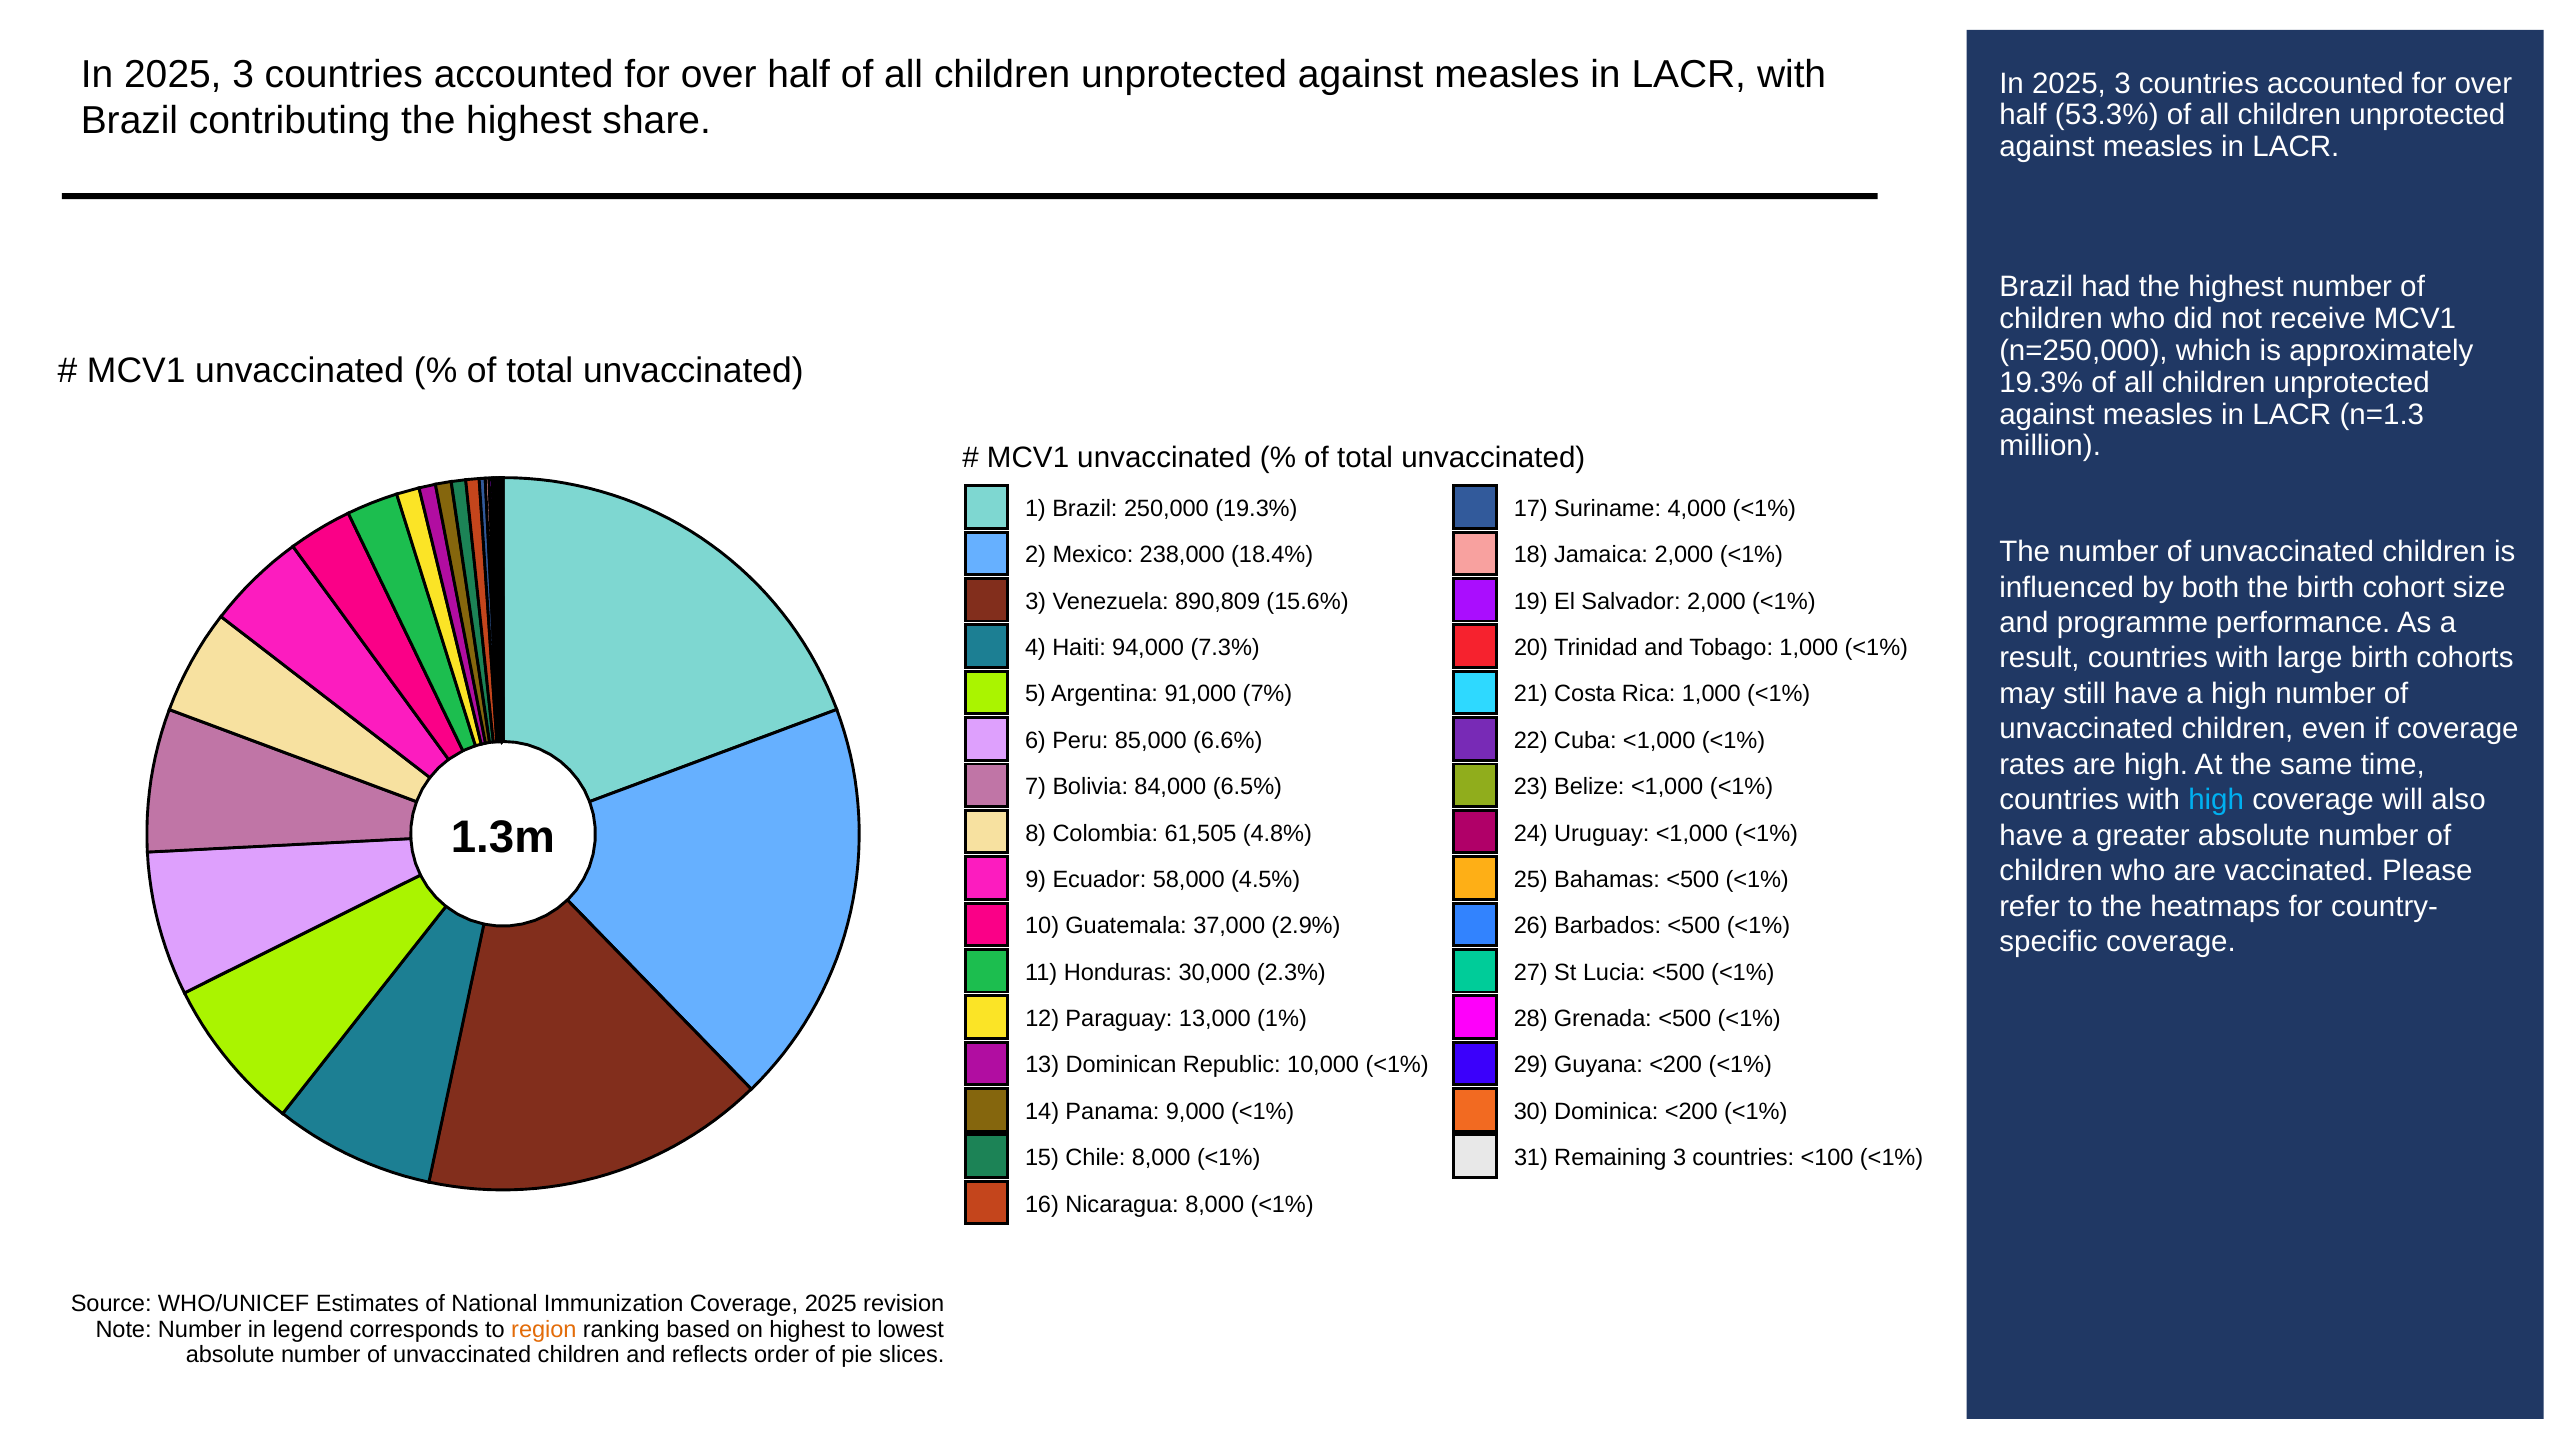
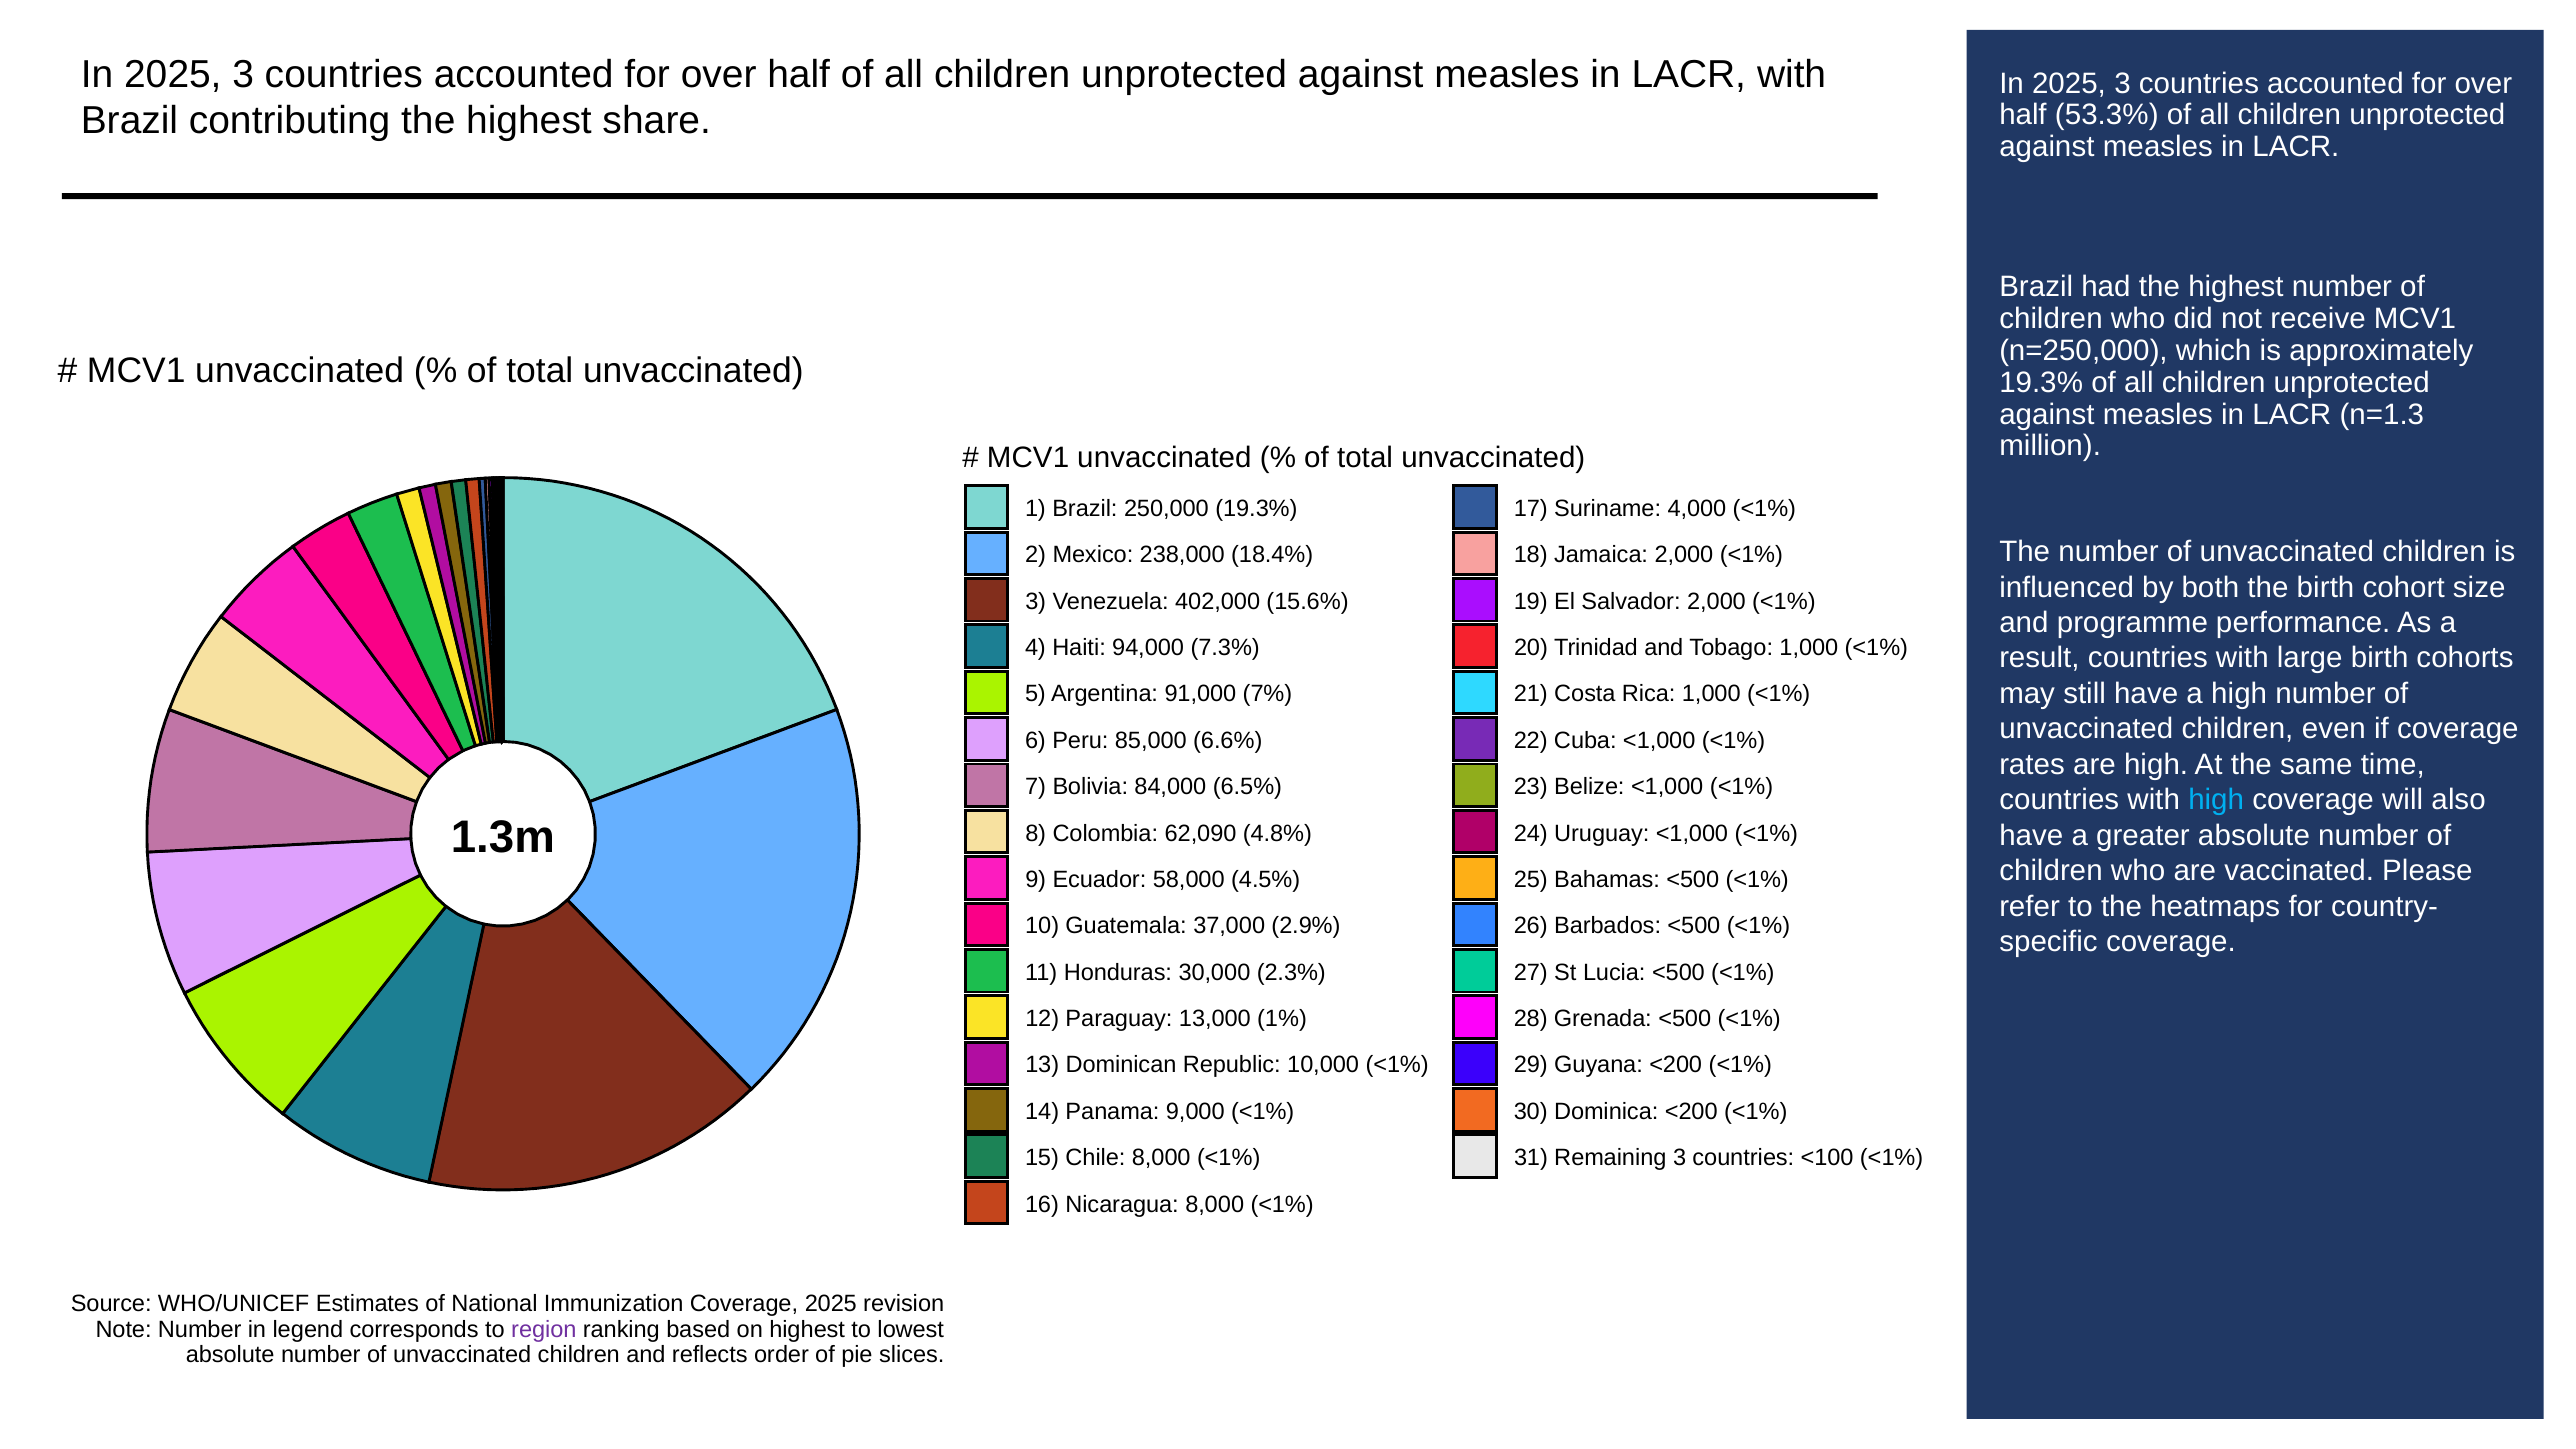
890,809: 890,809 -> 402,000 (1218, 601)
61,505: 61,505 -> 62,090 (1201, 833)
region colour: orange -> purple (544, 1329)
